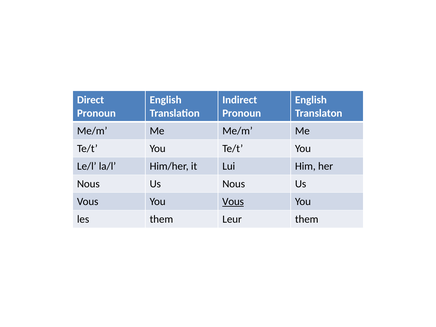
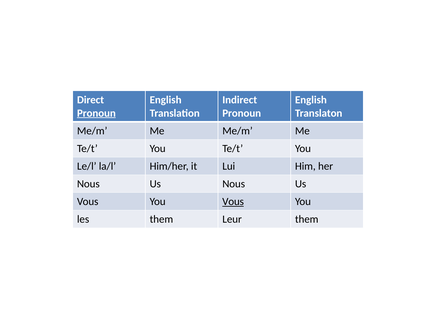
Pronoun underline: none -> present (96, 113)
